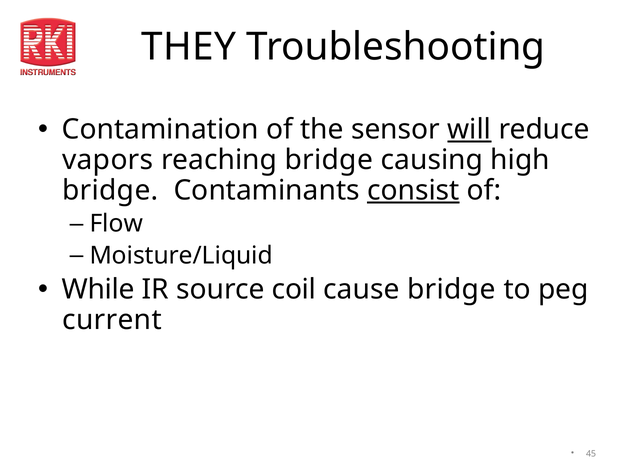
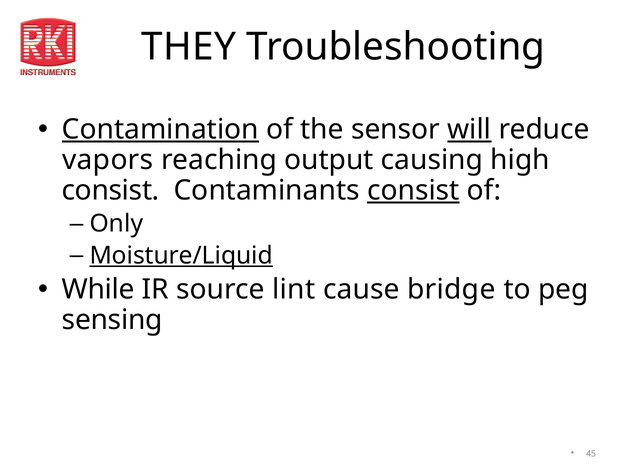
Contamination underline: none -> present (160, 129)
reaching bridge: bridge -> output (329, 160)
bridge: bridge -> consist (111, 190)
Flow: Flow -> Only (116, 224)
Moisture/Liquid underline: none -> present (181, 255)
coil: coil -> lint (294, 289)
current: current -> sensing (112, 320)
